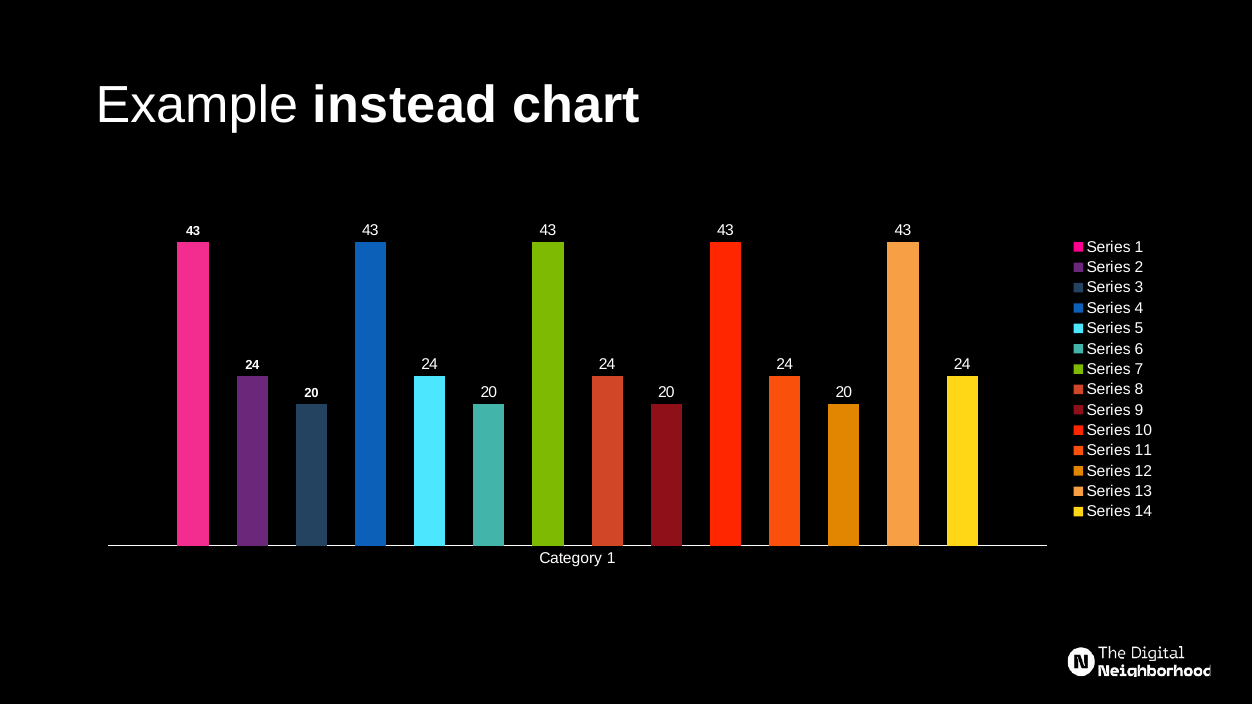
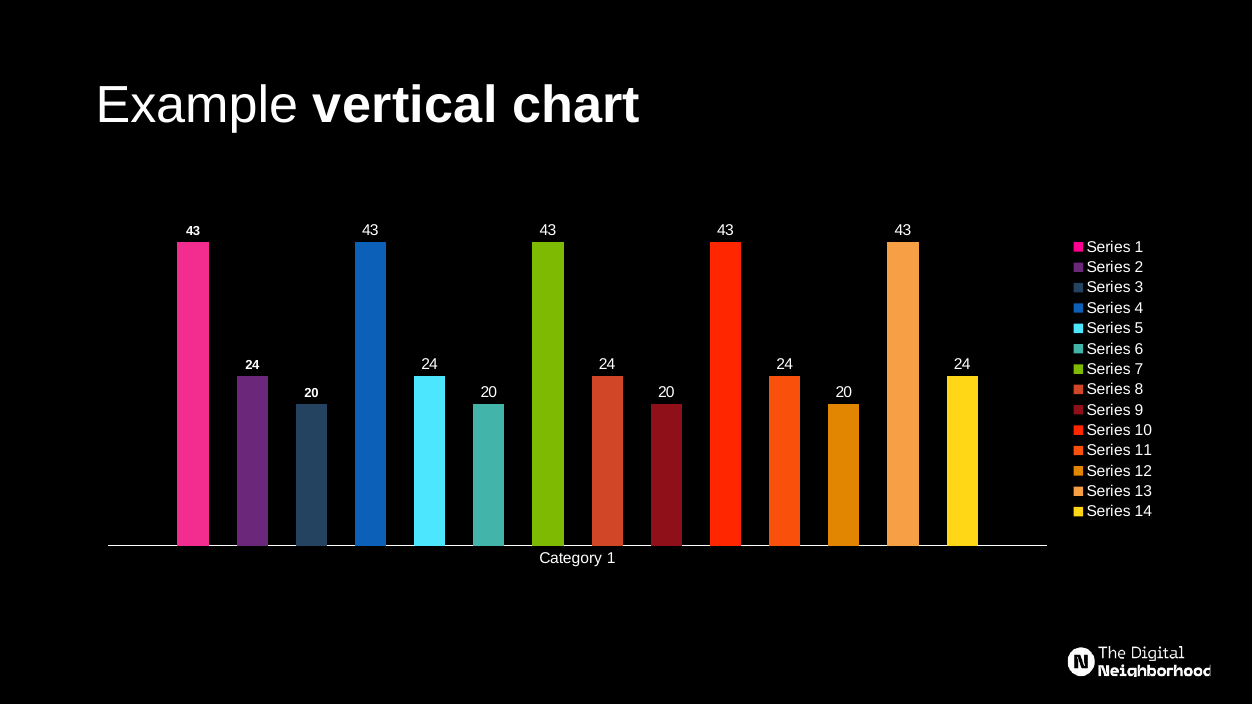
instead: instead -> vertical (405, 105)
